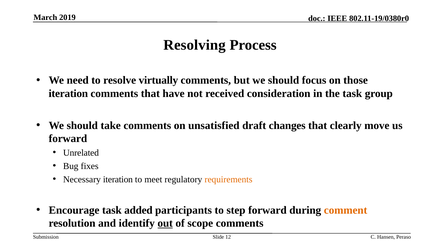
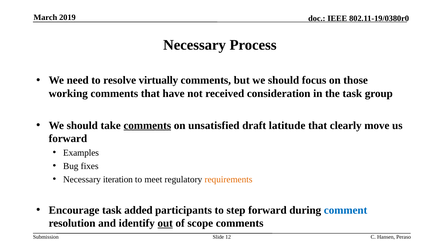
Resolving: Resolving -> Necessary (195, 45)
iteration: iteration -> working (68, 94)
comments underline: none -> present (147, 126)
changes: changes -> latitude (287, 126)
Unrelated: Unrelated -> Examples (81, 153)
comment colour: orange -> blue (346, 211)
